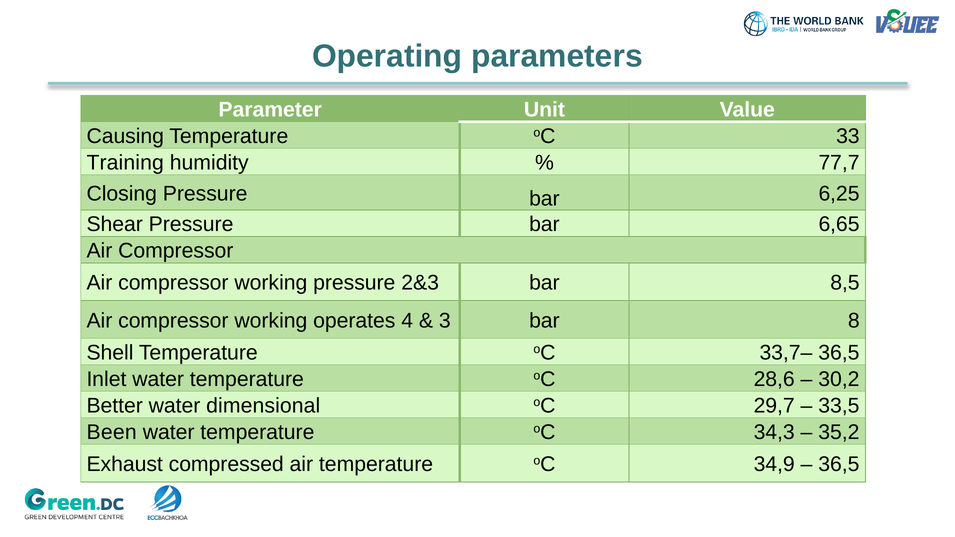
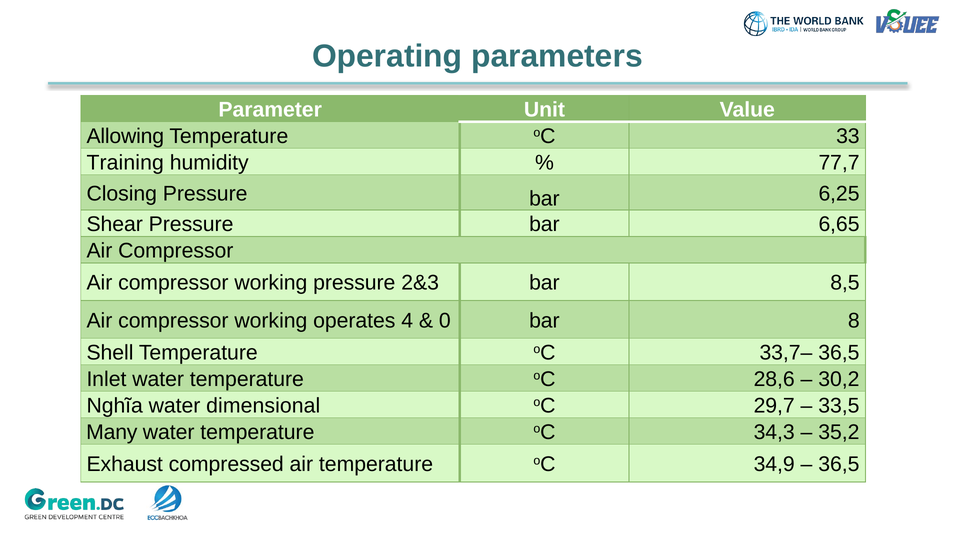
Causing: Causing -> Allowing (125, 136)
3: 3 -> 0 (445, 321)
Better: Better -> Nghĩa (115, 406)
Been: Been -> Many (112, 432)
